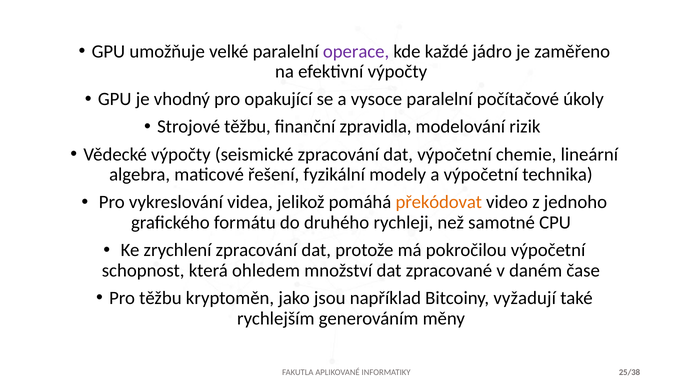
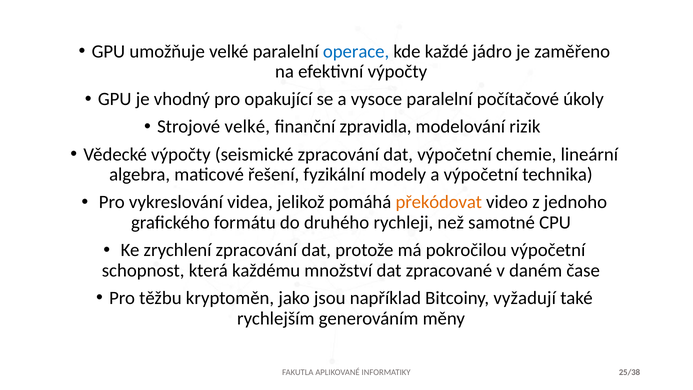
operace colour: purple -> blue (356, 51)
Strojové těžbu: těžbu -> velké (247, 127)
ohledem: ohledem -> každému (266, 270)
